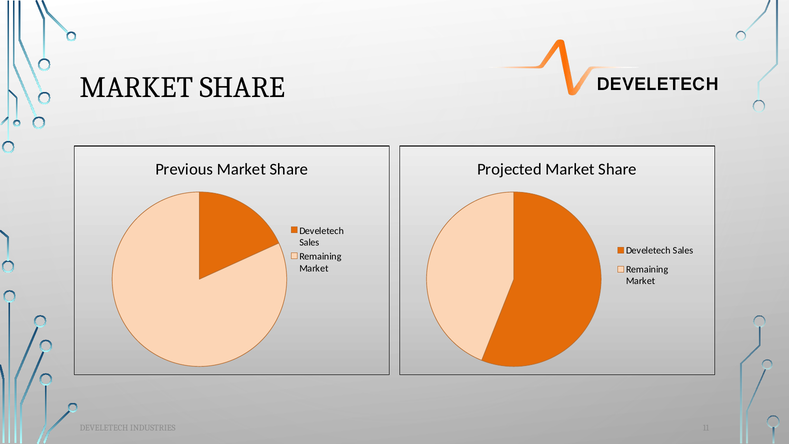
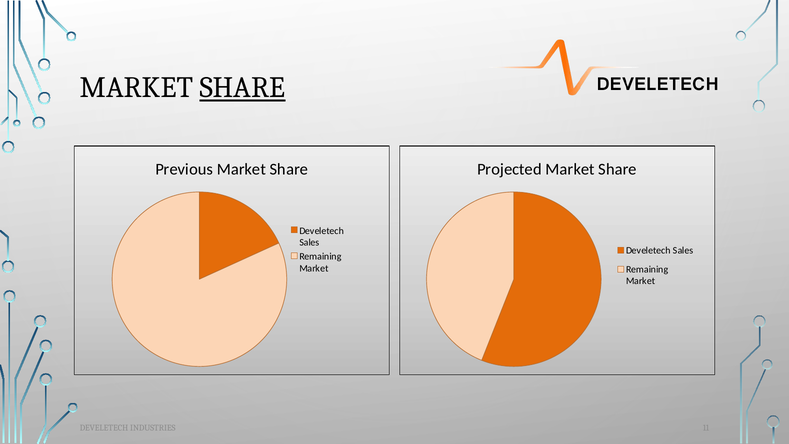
SHARE underline: none -> present (242, 88)
